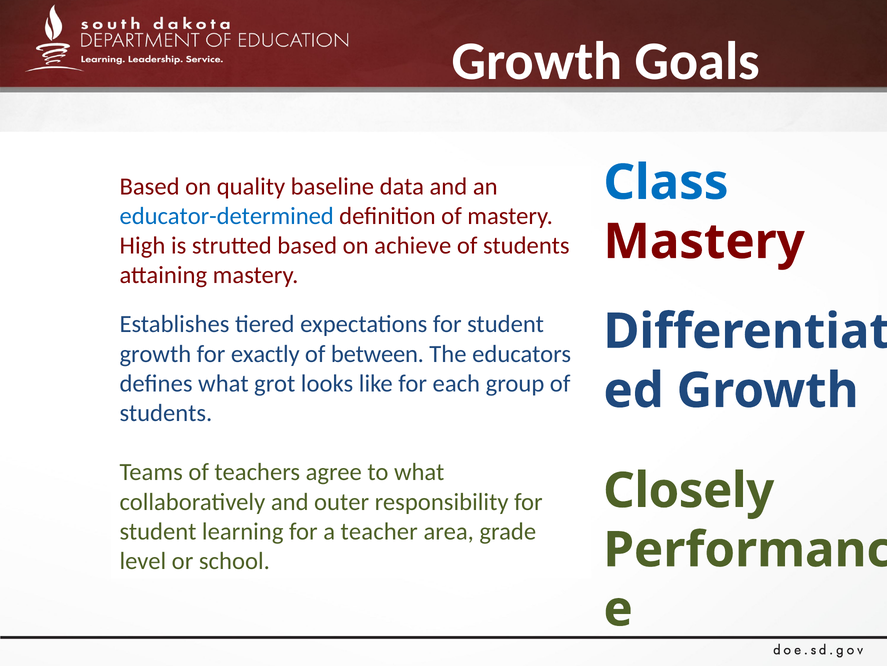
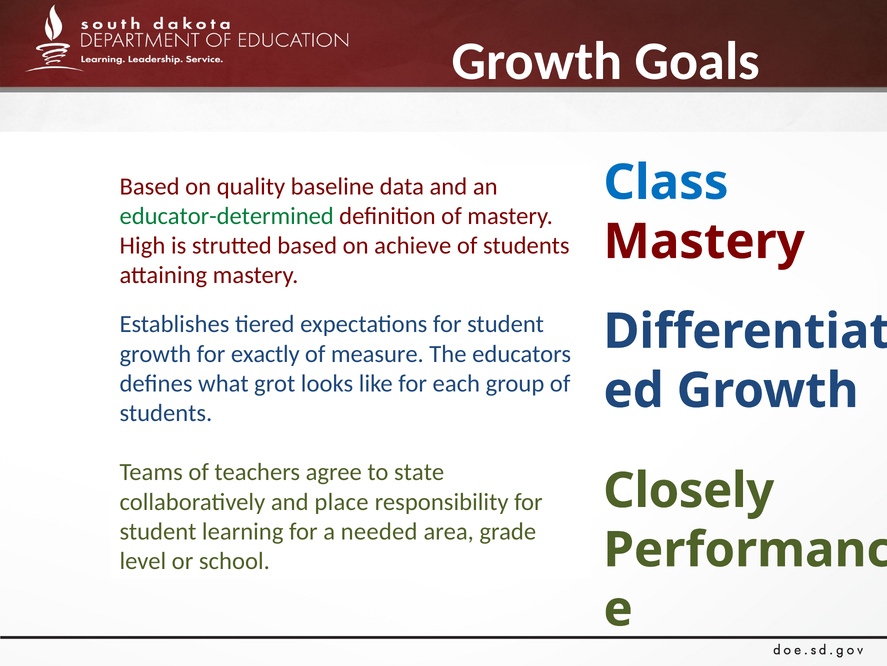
educator-determined colour: blue -> green (227, 216)
between: between -> measure (377, 353)
to what: what -> state (419, 472)
outer: outer -> place (341, 501)
teacher: teacher -> needed (379, 531)
